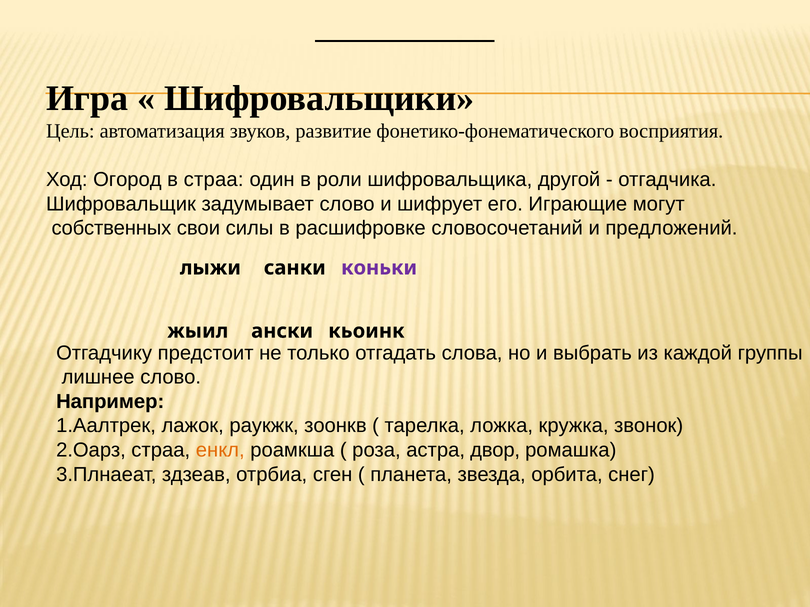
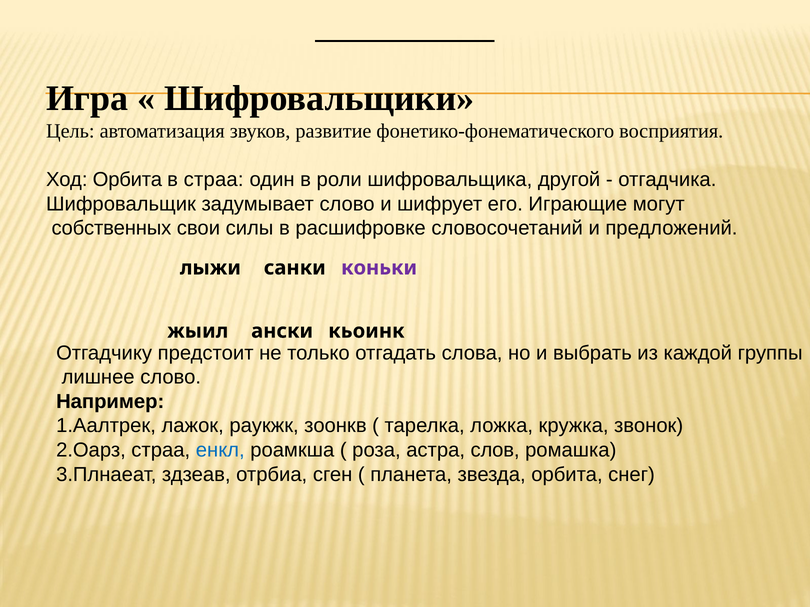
Ход Огород: Огород -> Орбита (127, 180)
енкл colour: orange -> blue (220, 450)
двор: двор -> слов (495, 450)
